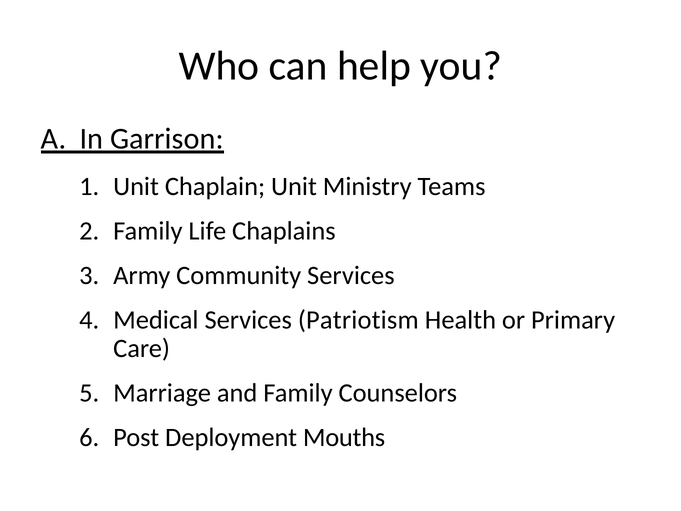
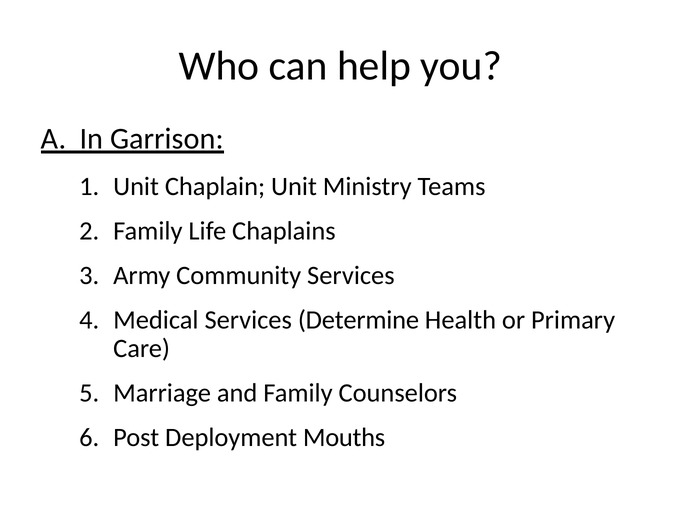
Patriotism: Patriotism -> Determine (358, 320)
